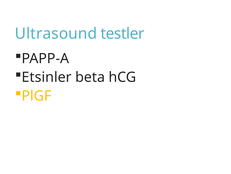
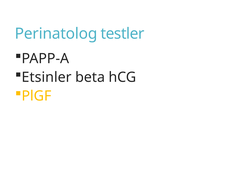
Ultrasound: Ultrasound -> Perinatolog (56, 33)
